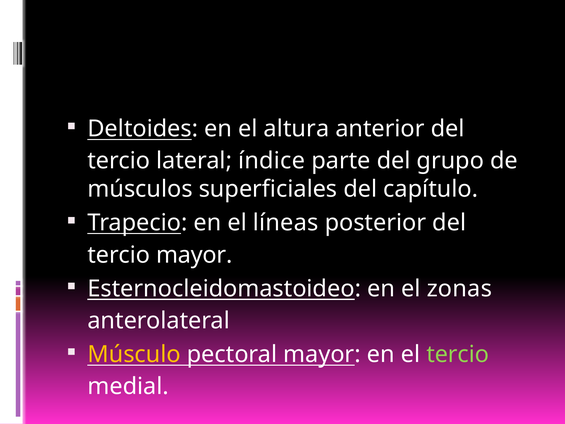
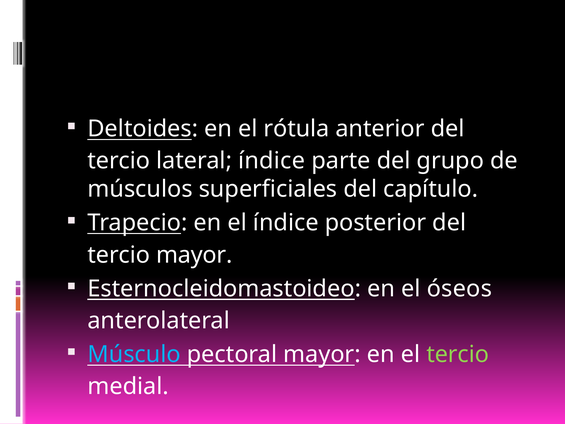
altura: altura -> rótula (297, 129)
el líneas: líneas -> índice (286, 223)
zonas: zonas -> óseos (459, 289)
Músculo colour: yellow -> light blue (134, 354)
